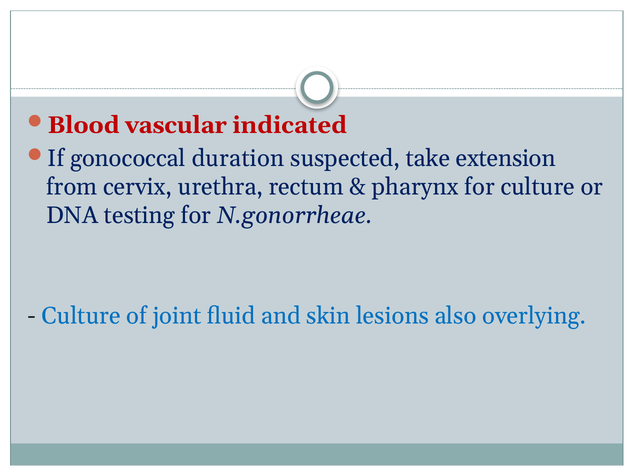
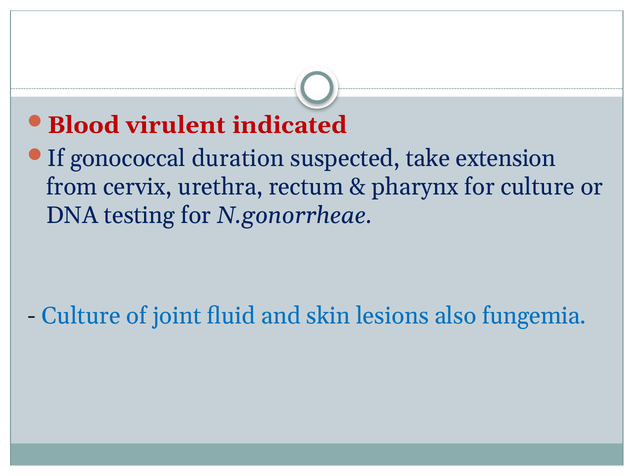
vascular: vascular -> virulent (176, 125)
overlying: overlying -> fungemia (534, 315)
